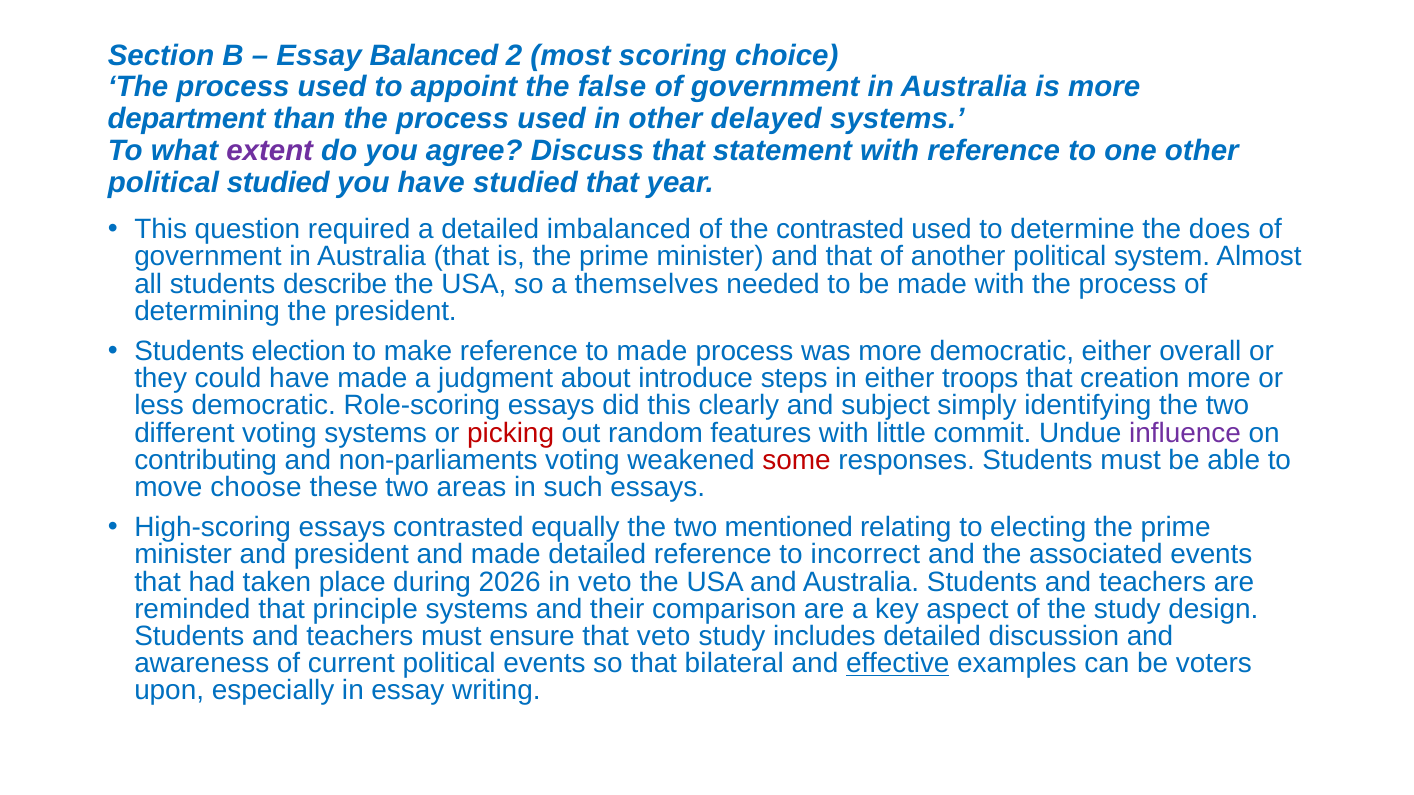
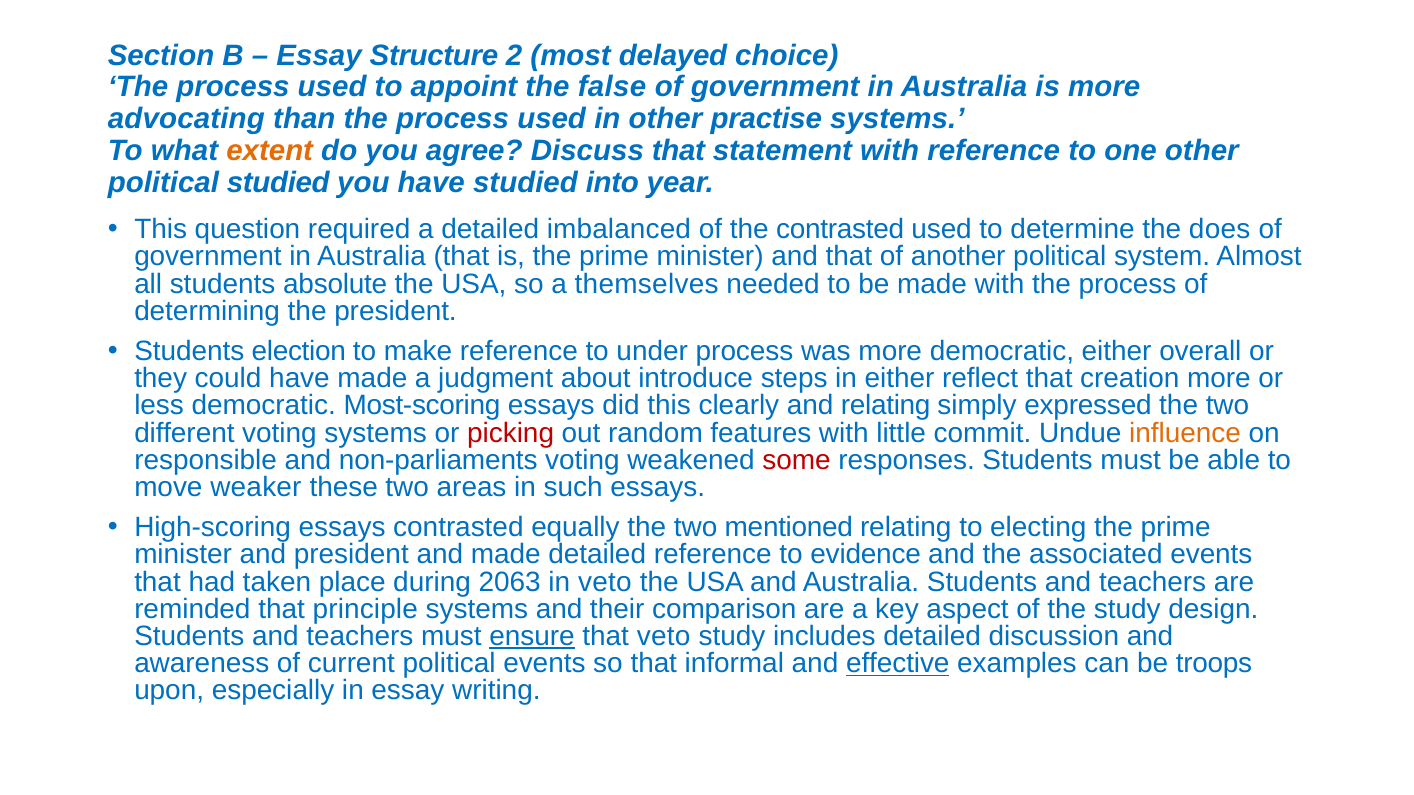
Balanced: Balanced -> Structure (434, 55)
scoring: scoring -> delayed (673, 55)
department: department -> advocating (186, 119)
delayed: delayed -> practise (766, 119)
extent colour: purple -> orange (270, 151)
studied that: that -> into (612, 183)
describe: describe -> absolute (335, 284)
to made: made -> under (652, 352)
troops: troops -> reflect (980, 379)
Role-scoring: Role-scoring -> Most-scoring (422, 406)
and subject: subject -> relating (886, 406)
identifying: identifying -> expressed (1088, 406)
influence colour: purple -> orange (1185, 433)
contributing: contributing -> responsible (206, 460)
choose: choose -> weaker (256, 487)
incorrect: incorrect -> evidence (866, 555)
2026: 2026 -> 2063 (510, 582)
ensure underline: none -> present (532, 637)
bilateral: bilateral -> informal (734, 664)
voters: voters -> troops (1214, 664)
